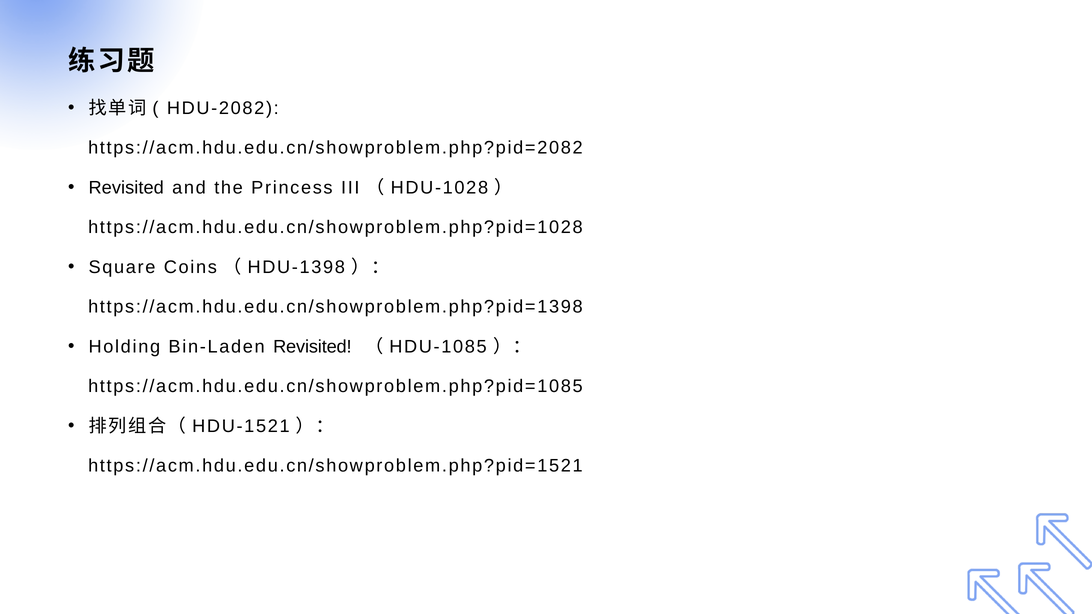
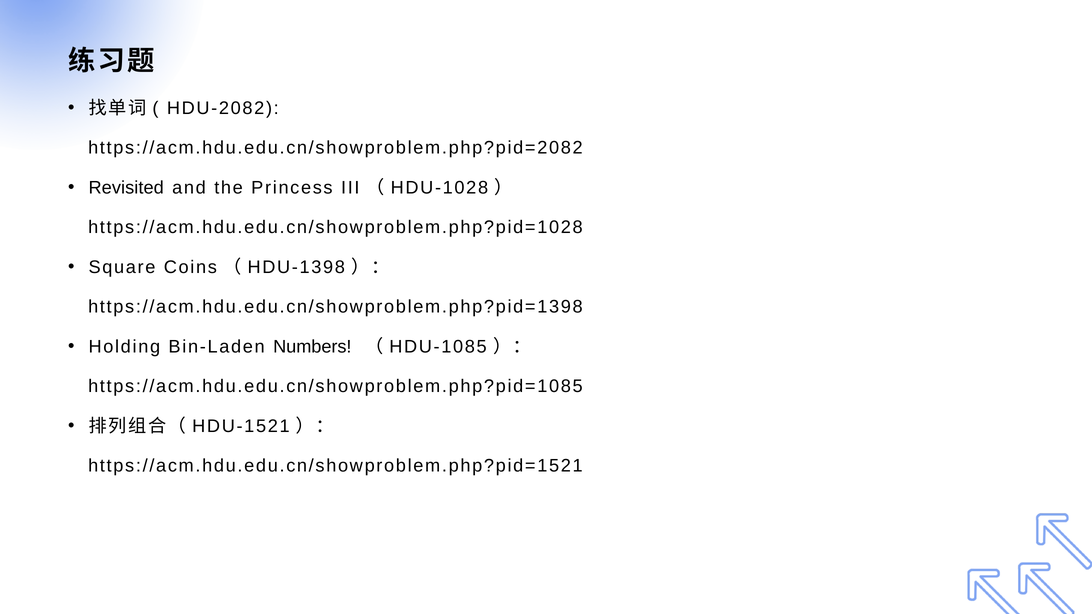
Bin-Laden Revisited: Revisited -> Numbers (312, 347)
